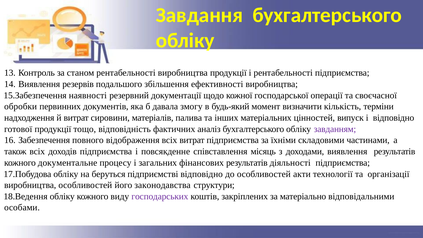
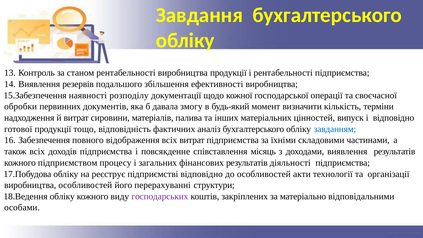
резервний: резервний -> розподілу (129, 95)
завданням colour: purple -> blue (335, 129)
документальне: документальне -> підприємством (68, 163)
беруться: беруться -> реєструє (109, 174)
законодавства: законодавства -> перерахуванні (163, 185)
